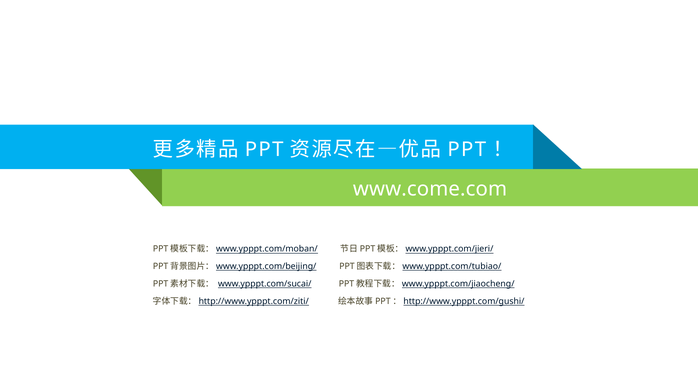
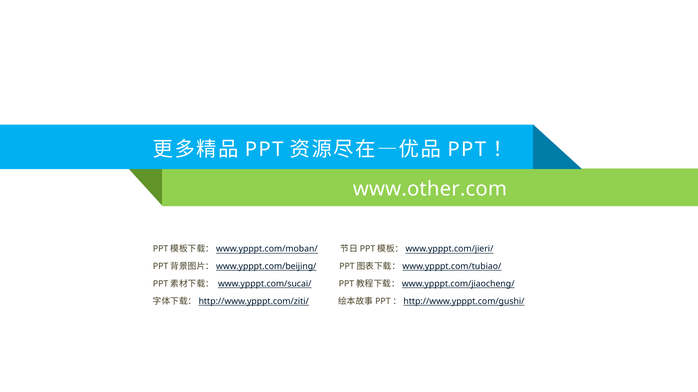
www.come.com: www.come.com -> www.other.com (430, 189)
